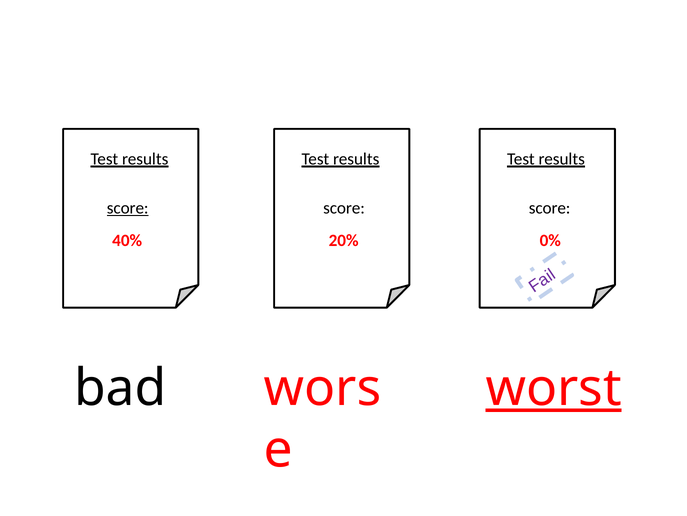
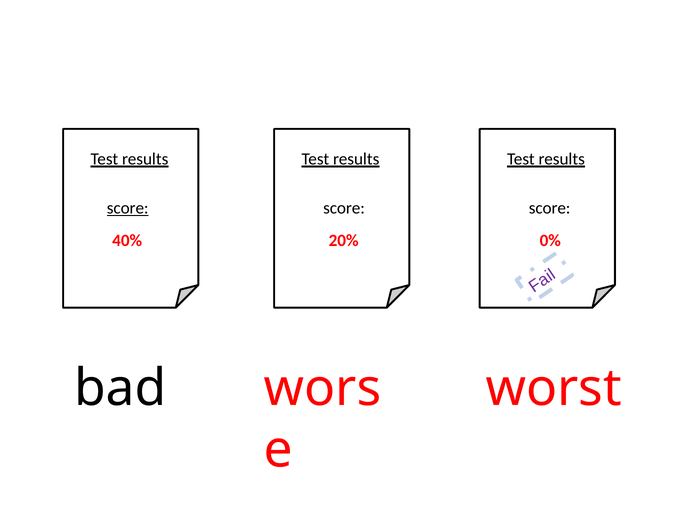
worst underline: present -> none (554, 387)
